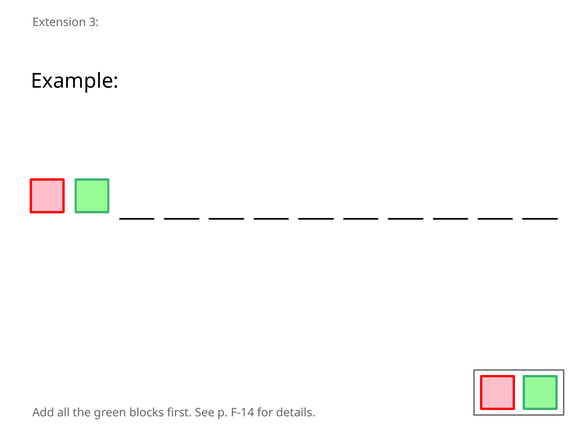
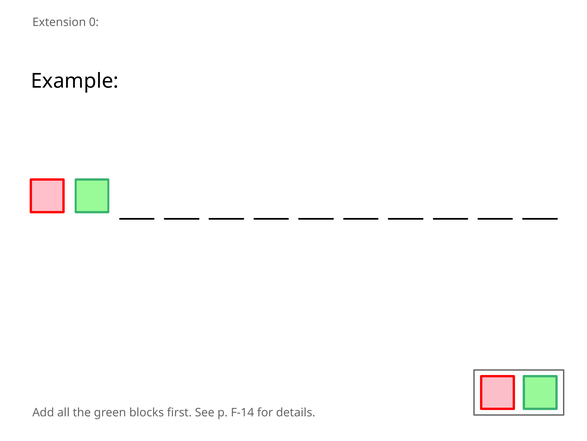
3: 3 -> 0 (94, 22)
